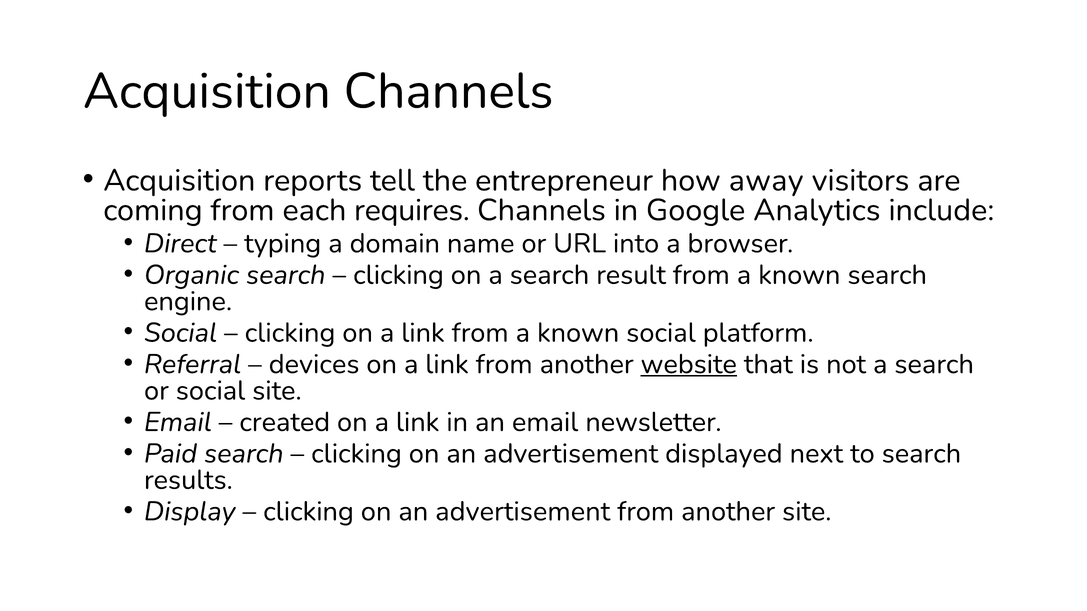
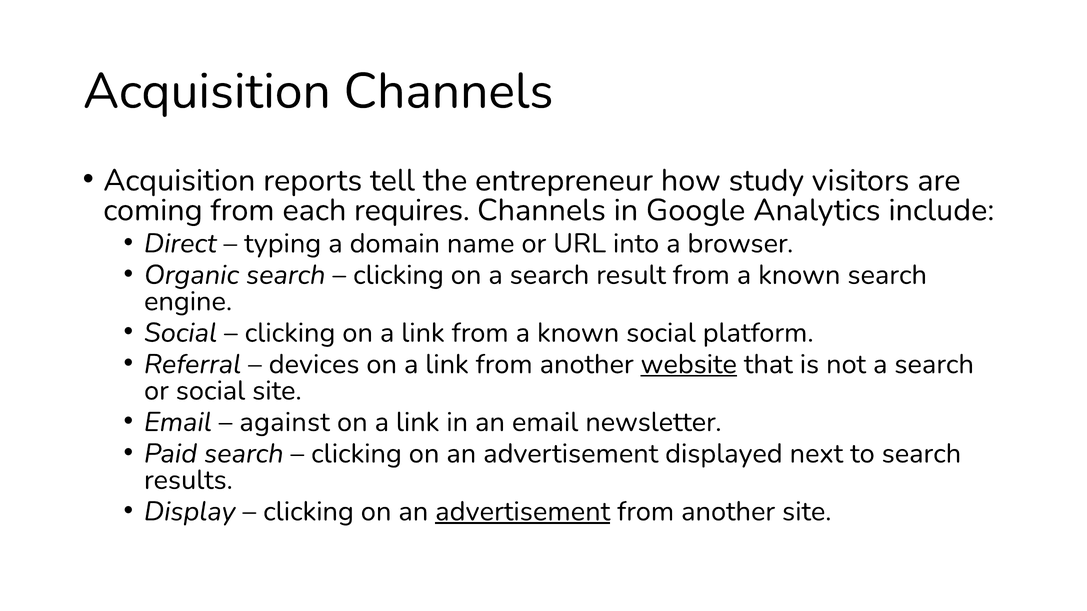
away: away -> study (766, 181)
created: created -> against (285, 422)
advertisement underline: none -> present (523, 512)
